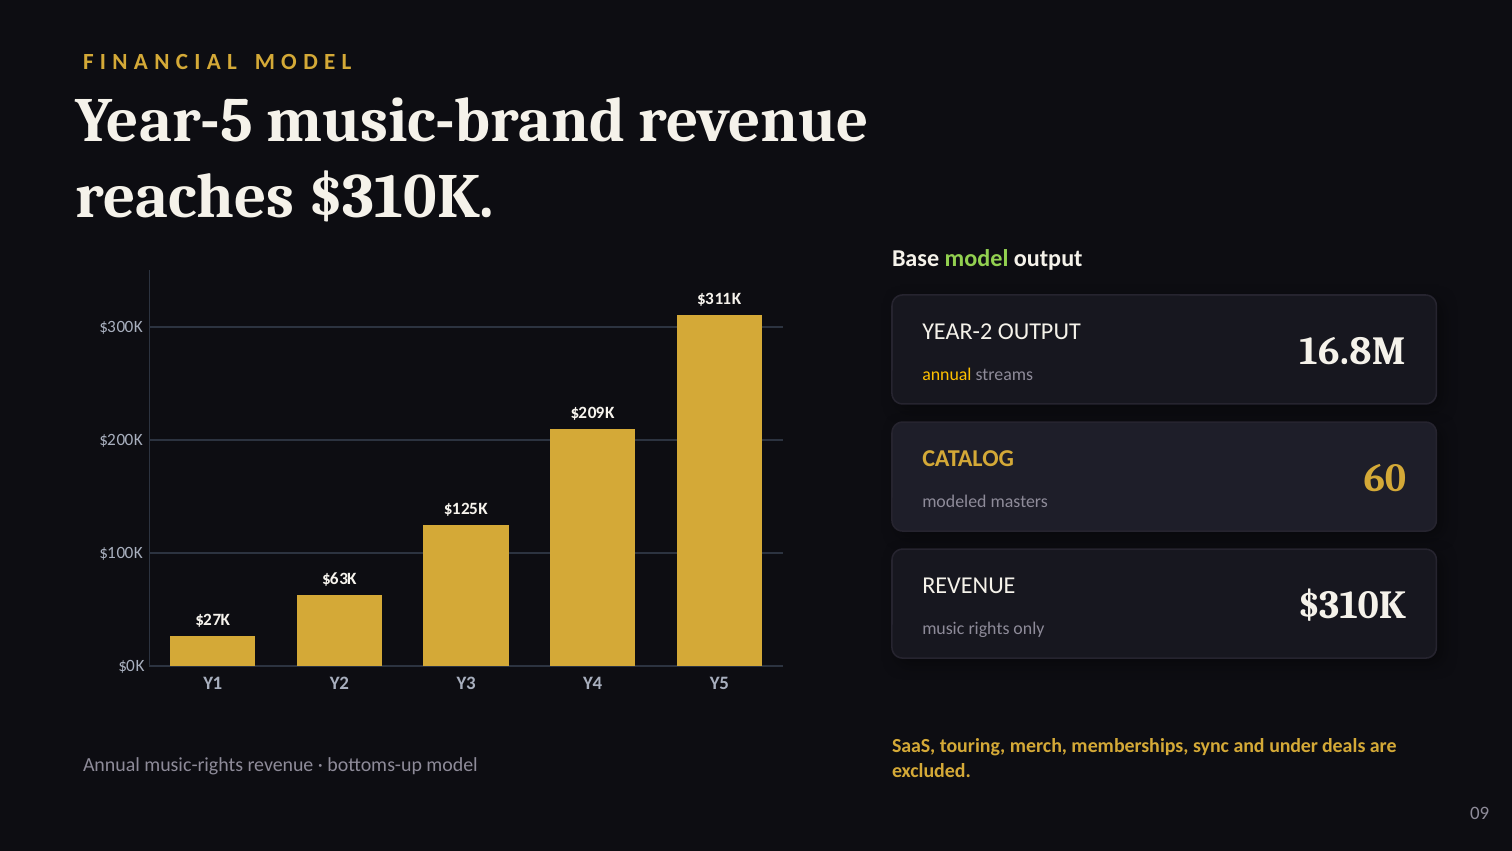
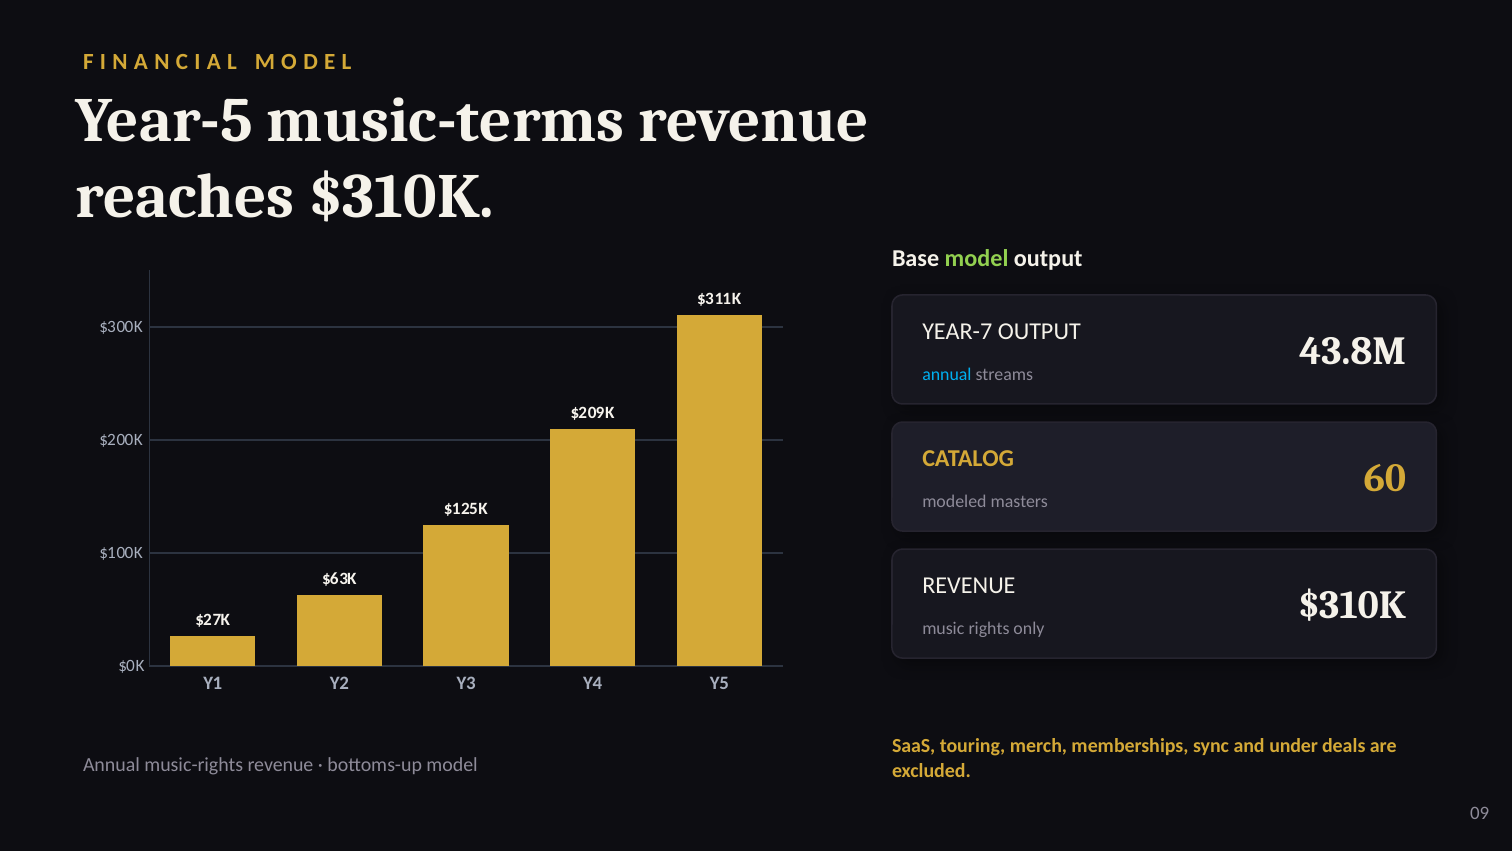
music-brand: music-brand -> music-terms (446, 121)
YEAR-2: YEAR-2 -> YEAR-7 (957, 331)
16.8M: 16.8M -> 43.8M (1353, 351)
annual colour: yellow -> light blue (947, 375)
